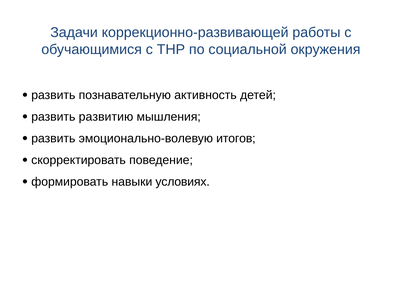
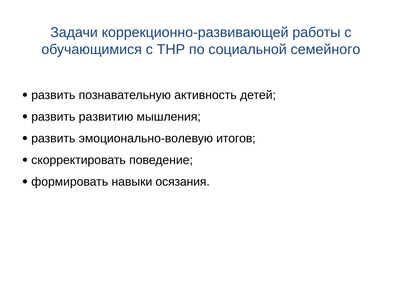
окружения: окружения -> семейного (325, 49)
условиях: условиях -> осязания (183, 182)
